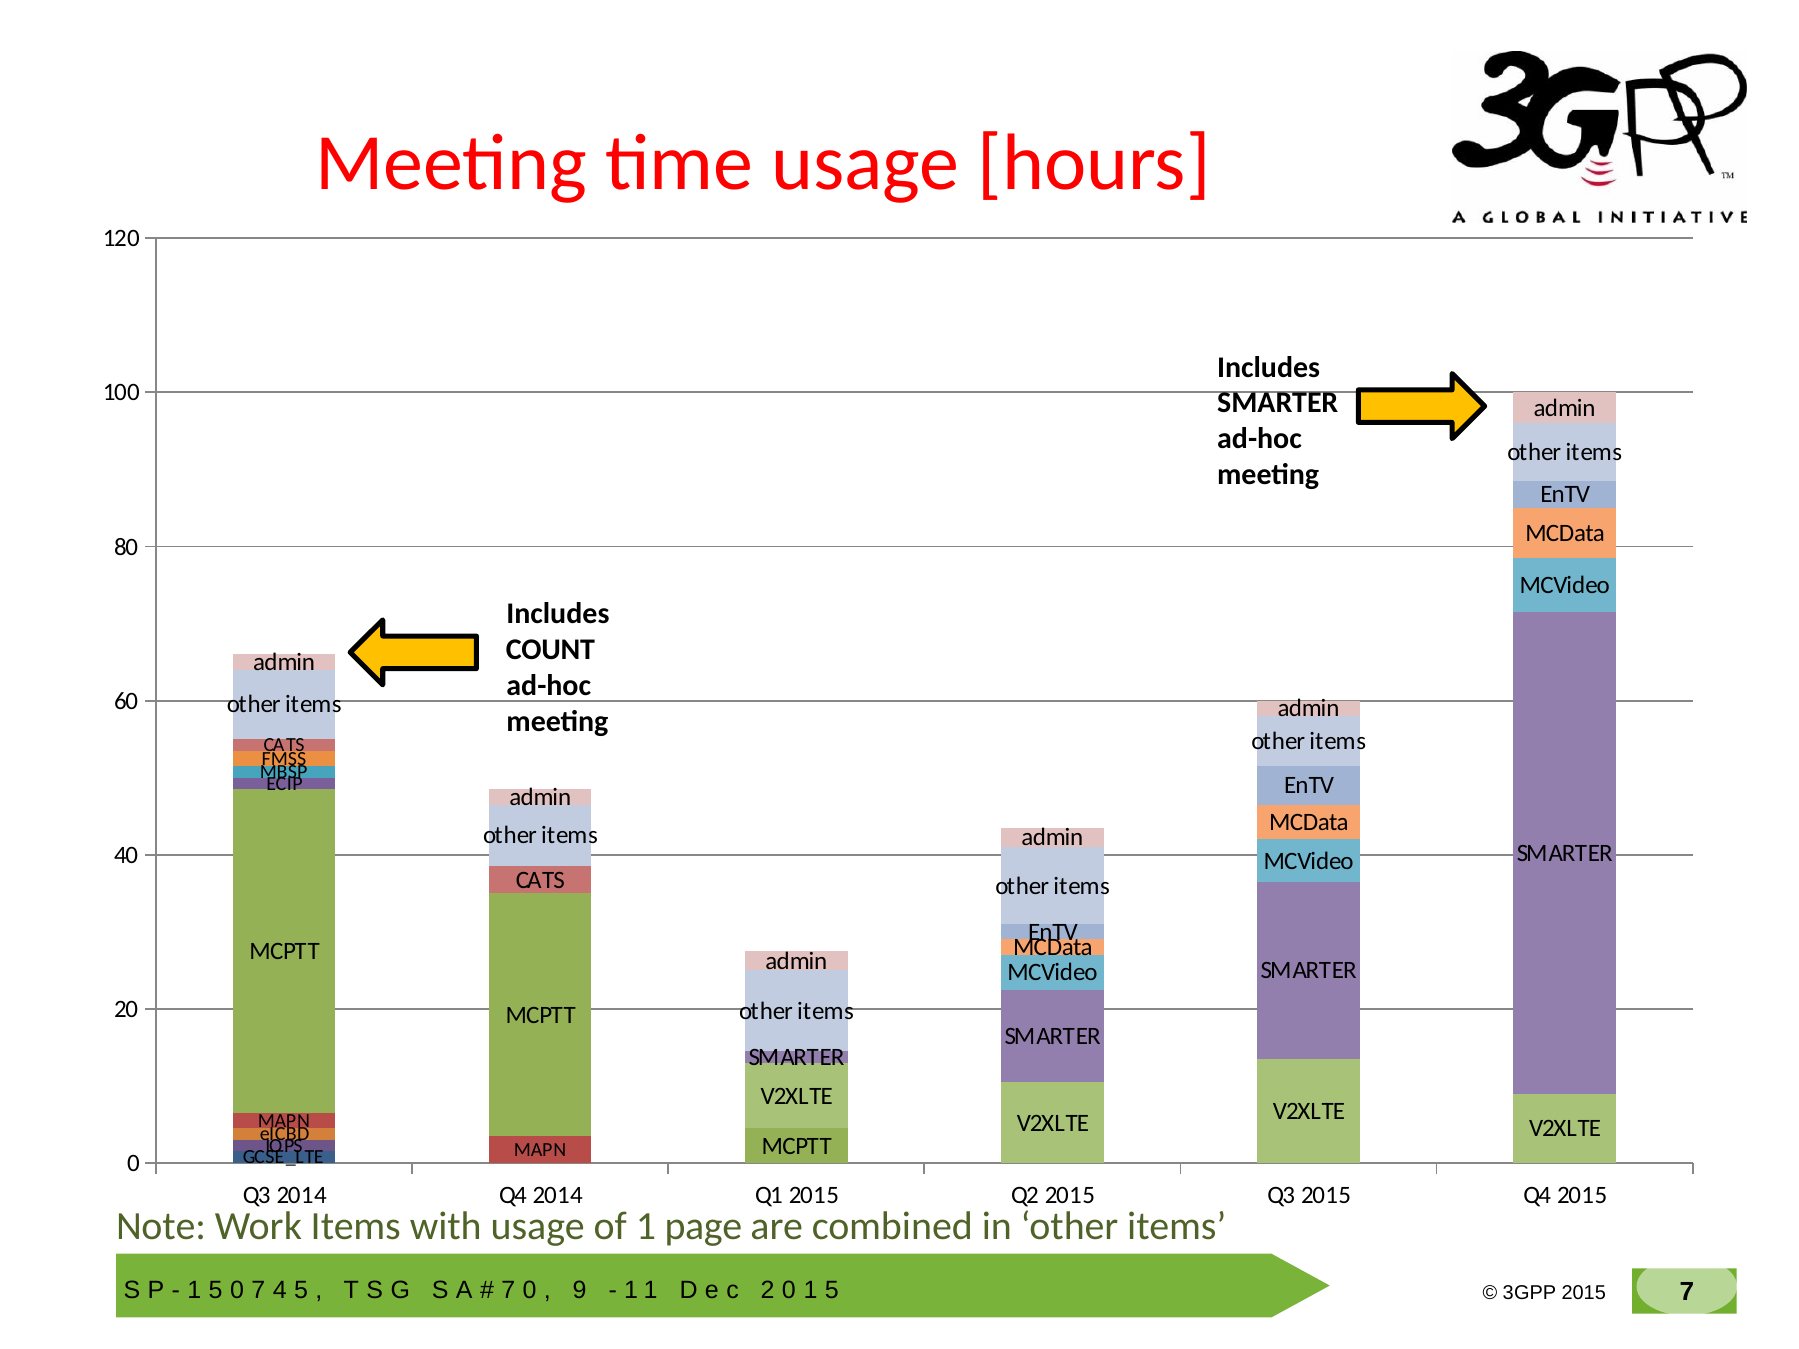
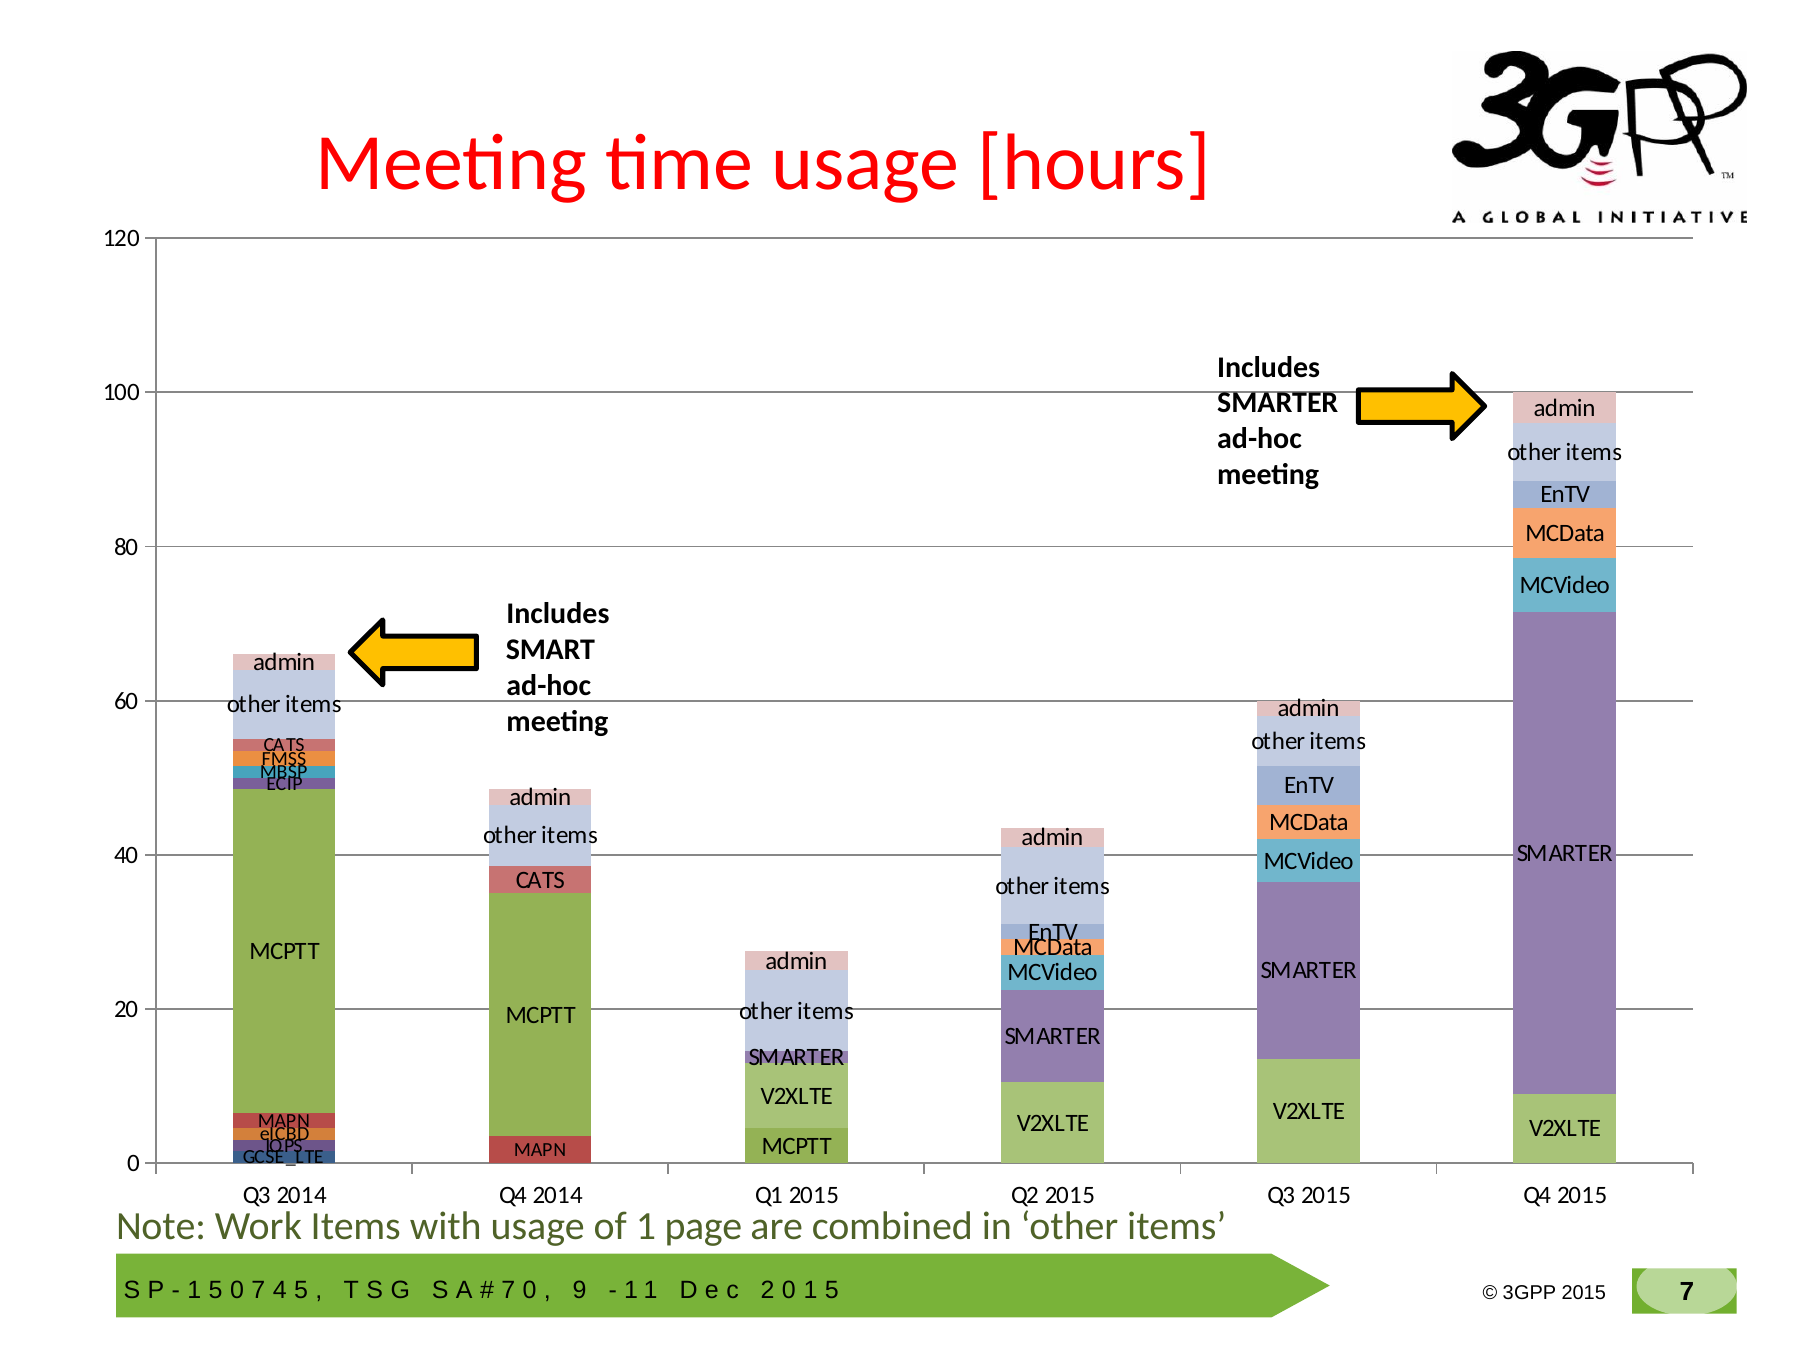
COUNT: COUNT -> SMART (550, 650)
